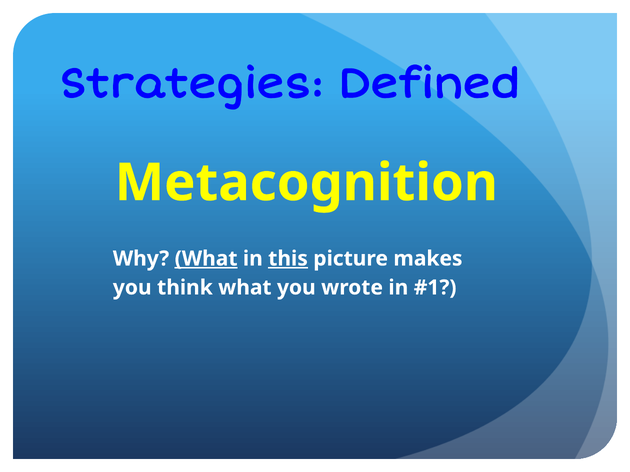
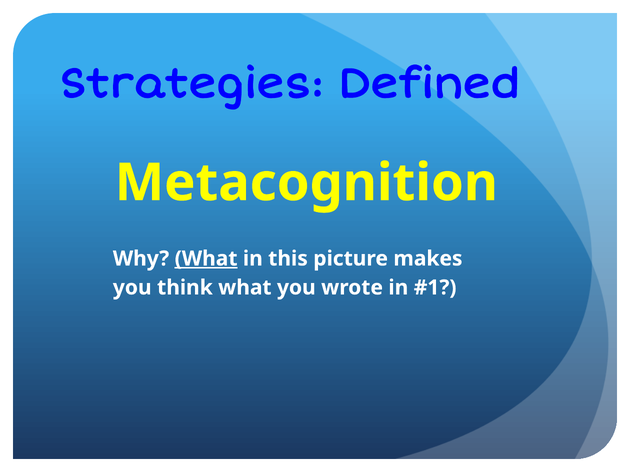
this underline: present -> none (288, 259)
